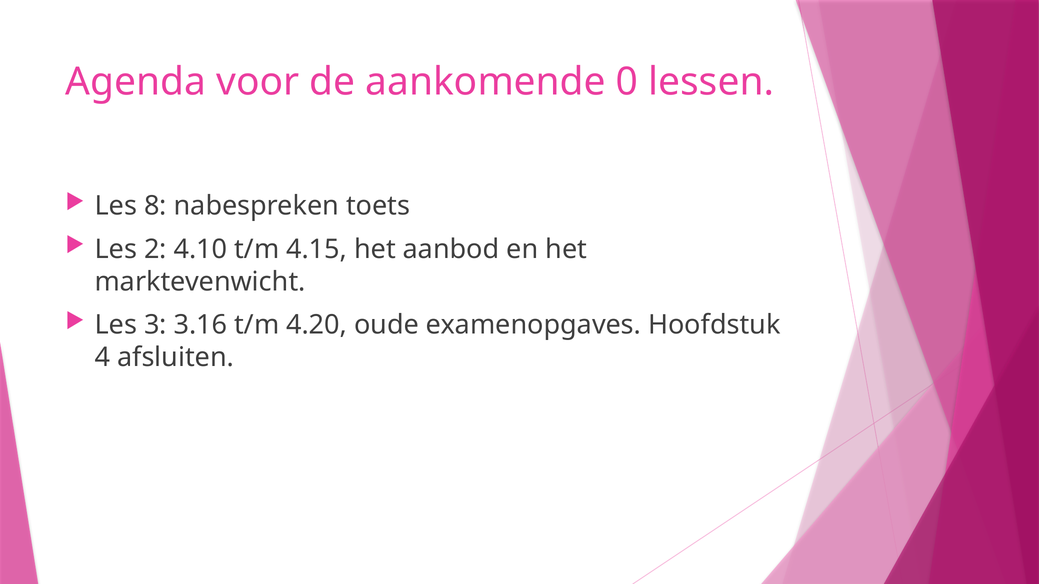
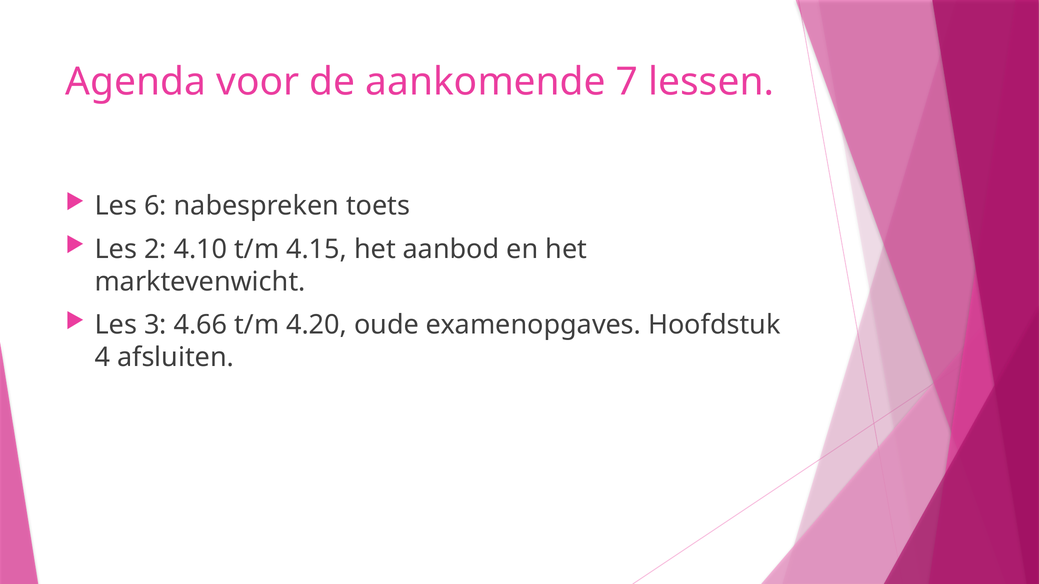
0: 0 -> 7 (627, 82)
8: 8 -> 6 (155, 206)
3.16: 3.16 -> 4.66 (200, 325)
